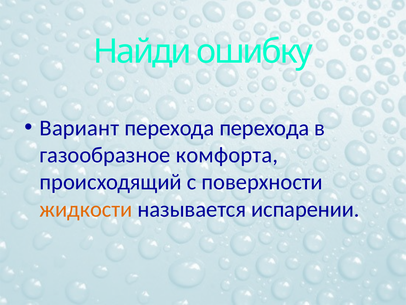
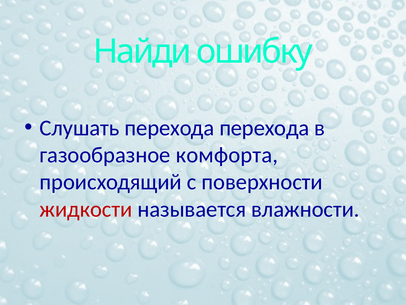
Вариант: Вариант -> Слушать (80, 128)
жидкости colour: orange -> red (86, 209)
испарении: испарении -> влажности (305, 209)
